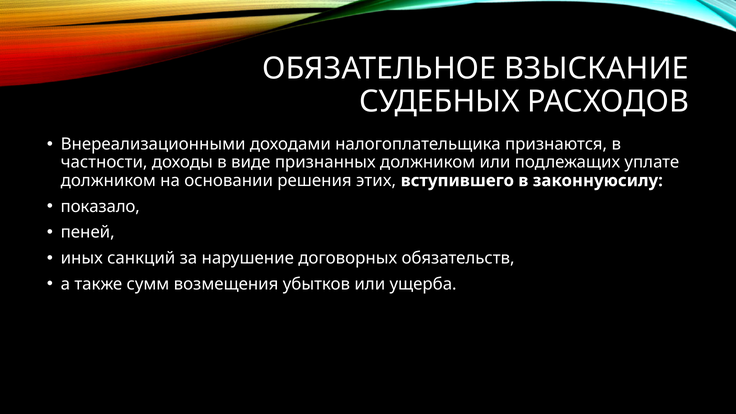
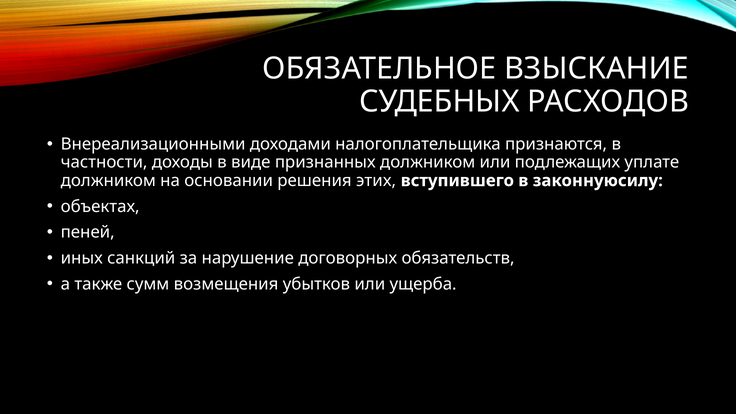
показало: показало -> объектах (100, 206)
